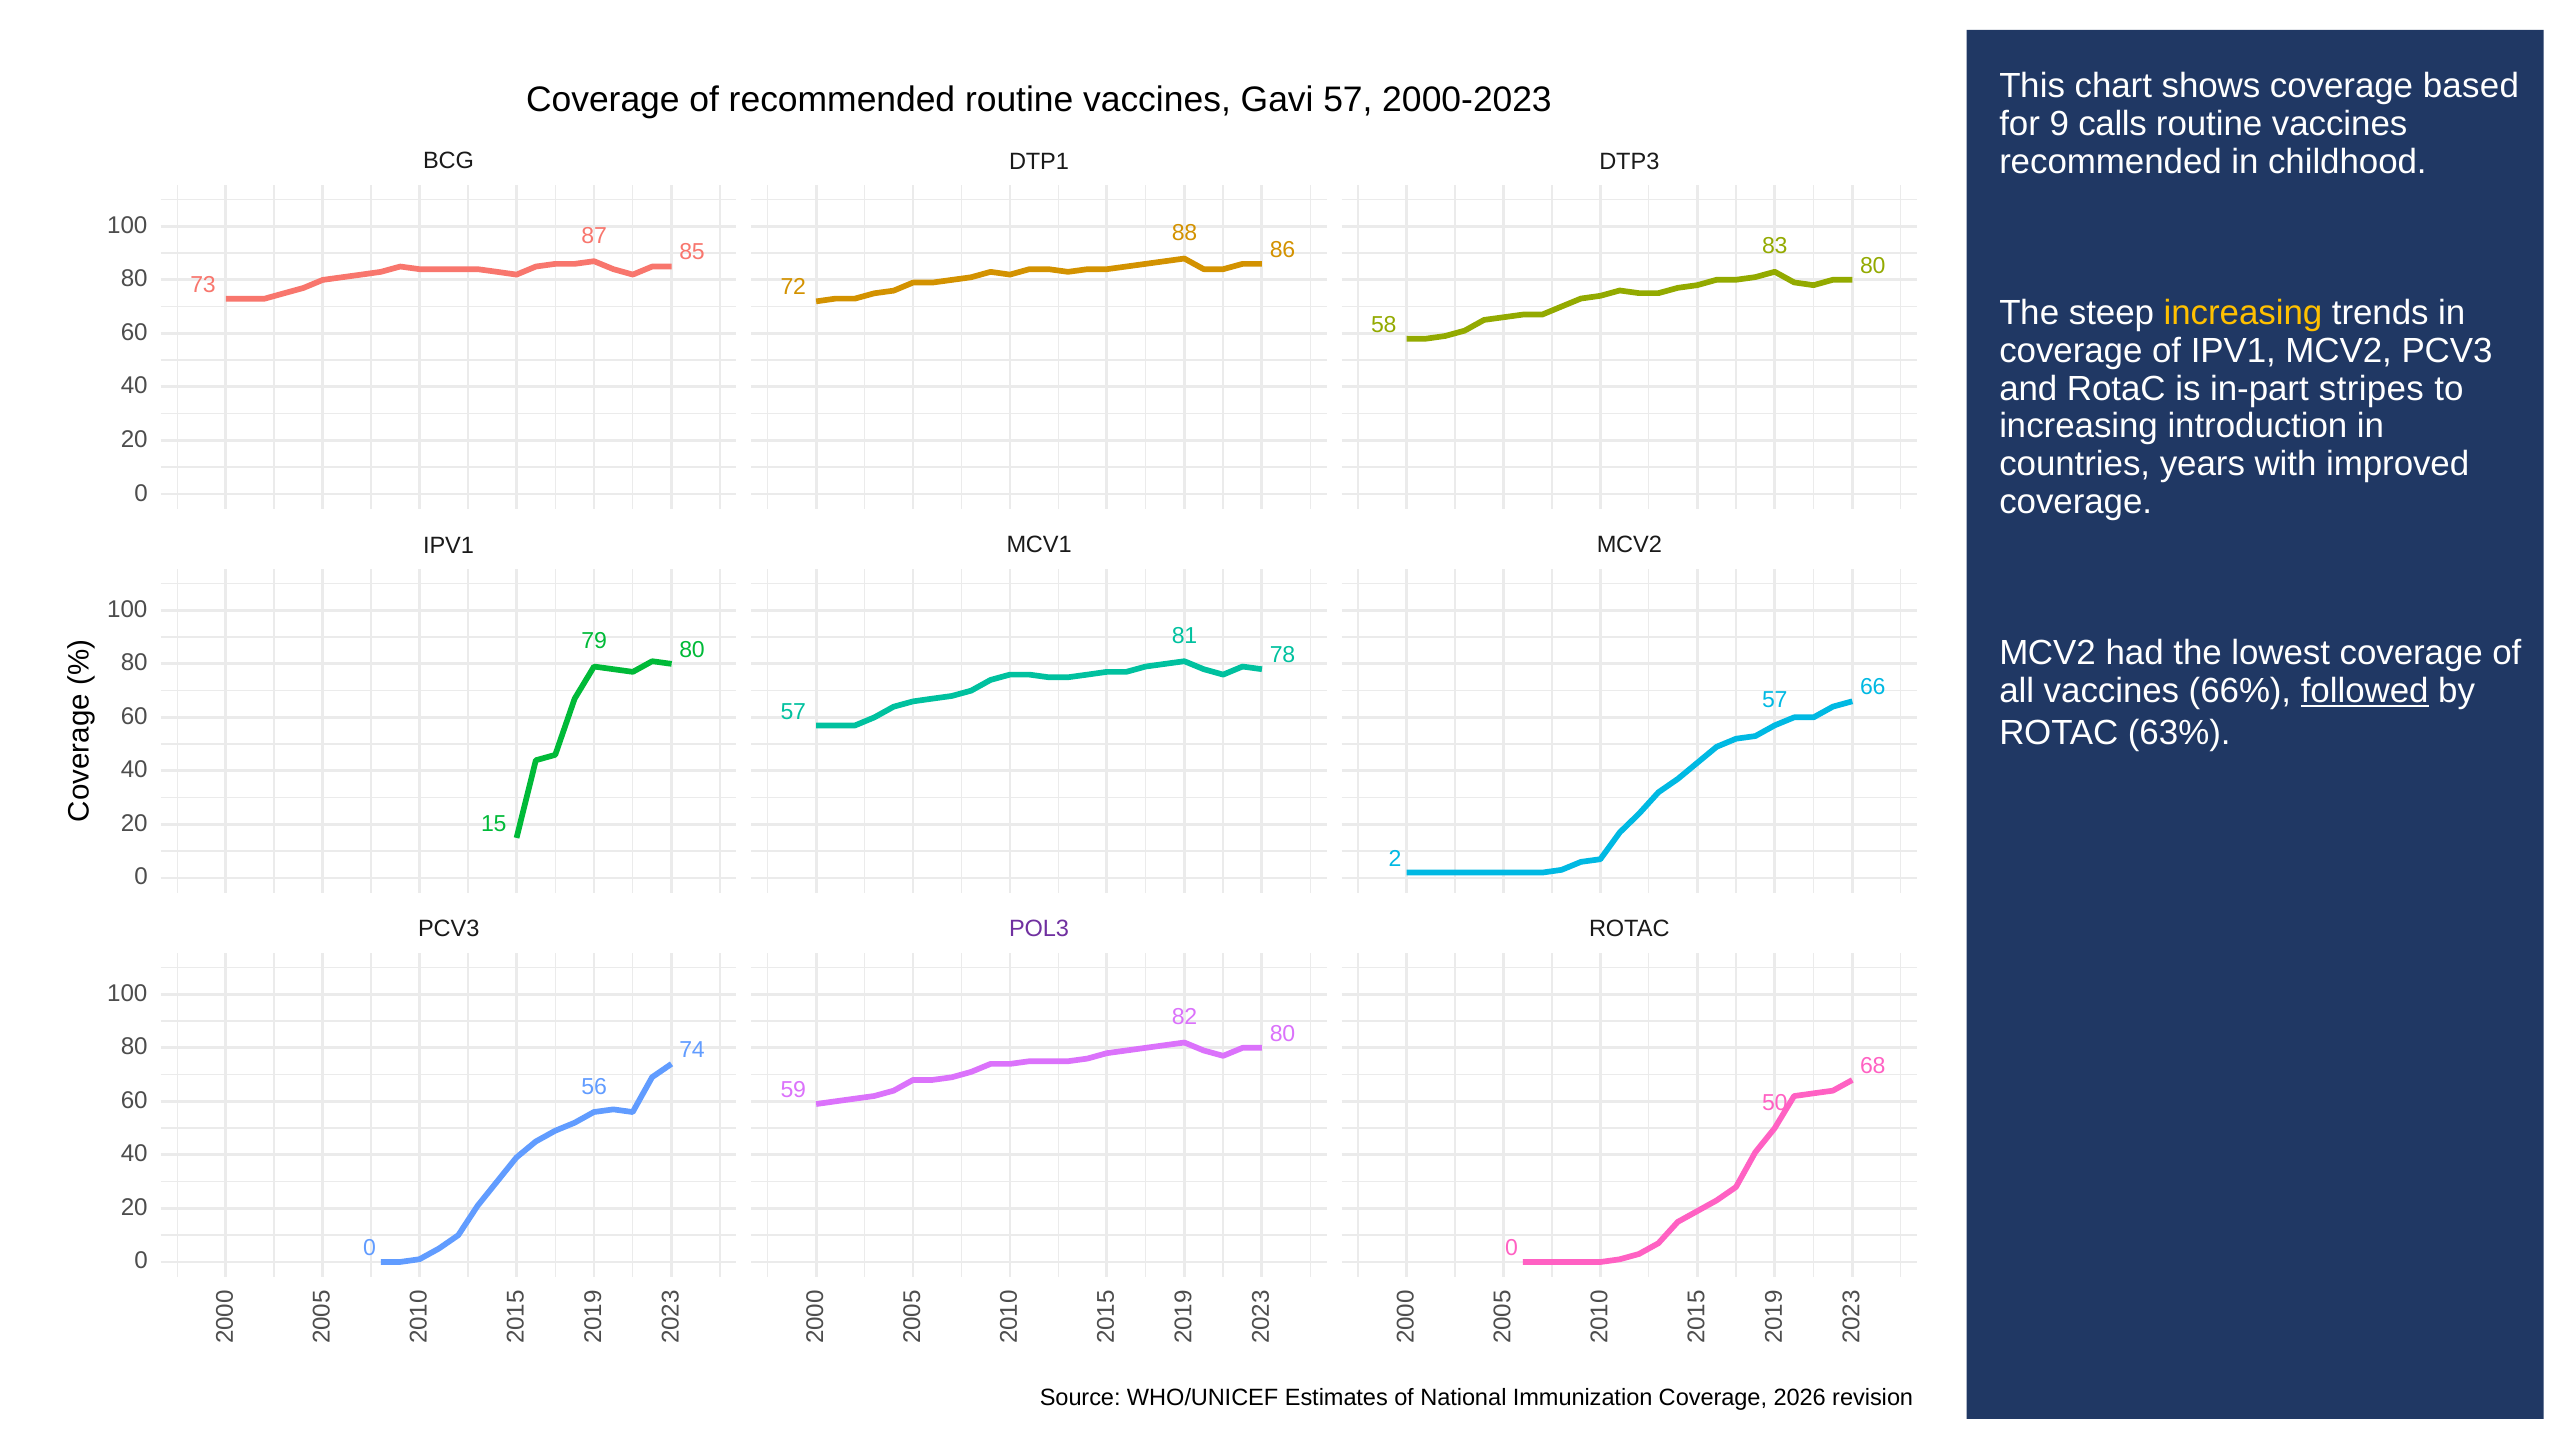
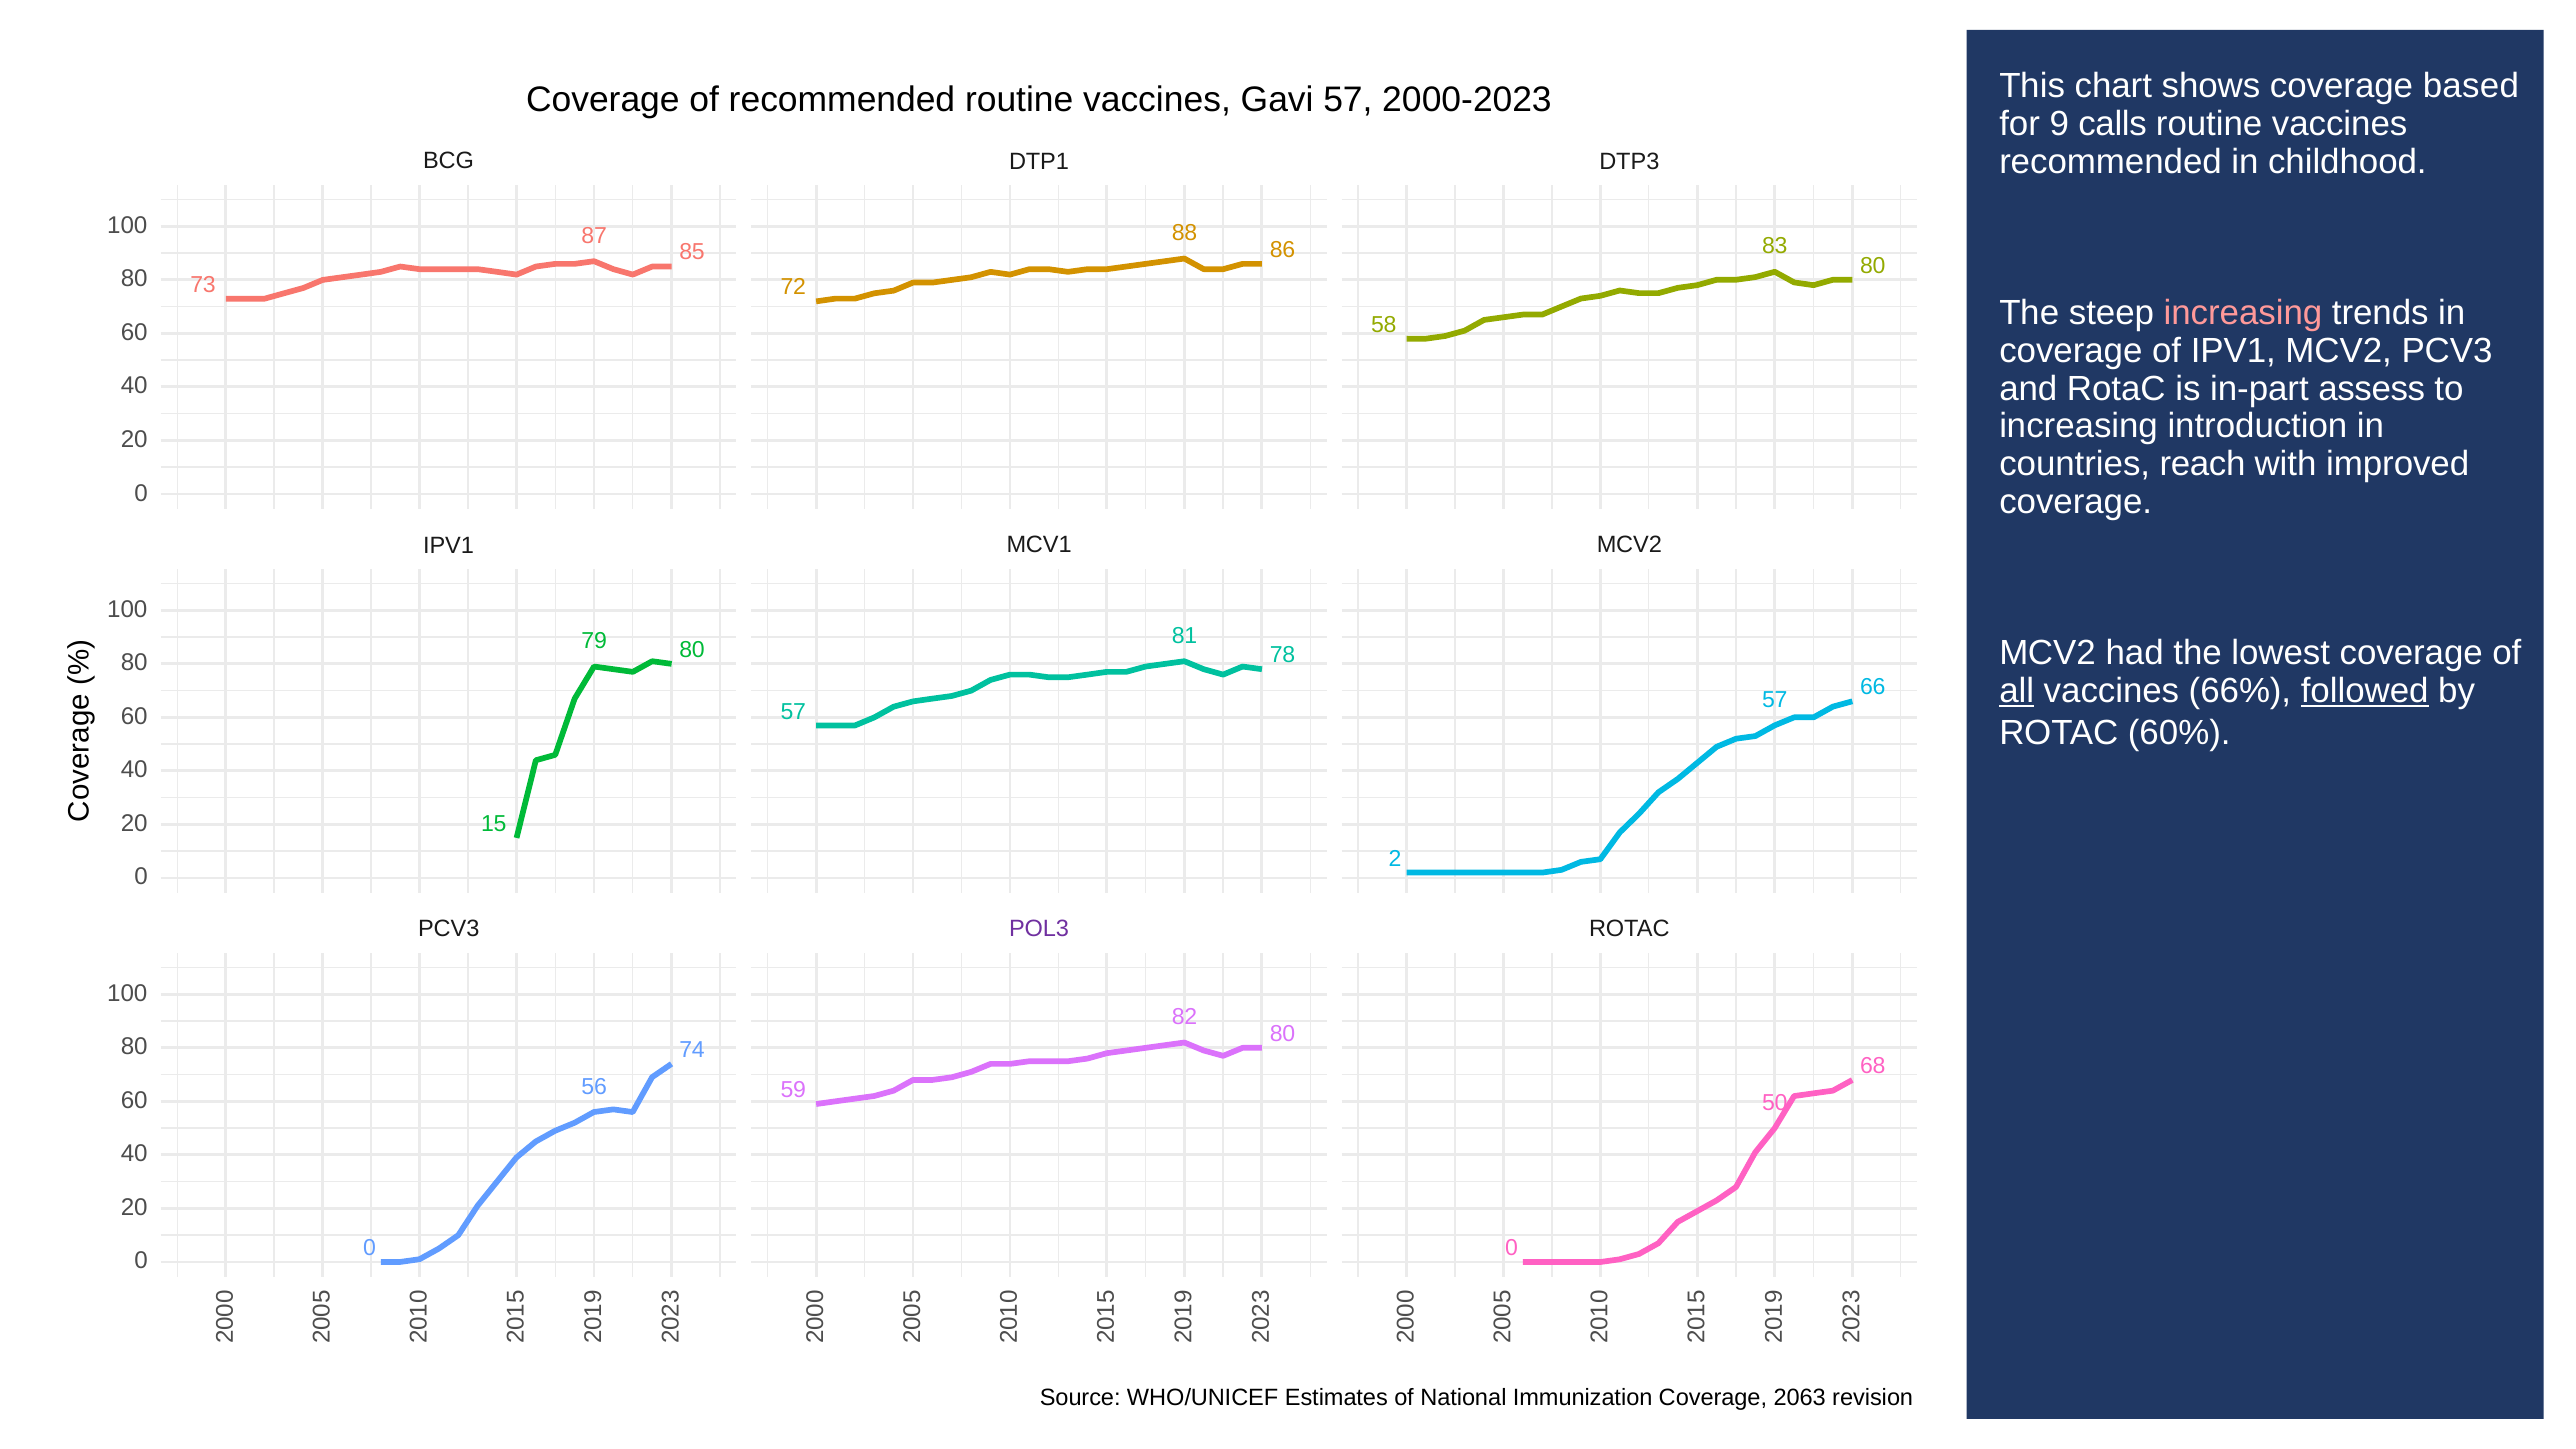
increasing colour: yellow -> pink (2243, 313)
stripes: stripes -> assess (2372, 388)
years: years -> reach (2203, 464)
all underline: none -> present (2017, 691)
63%: 63% -> 60% (2179, 733)
2026: 2026 -> 2063 (1800, 1398)
